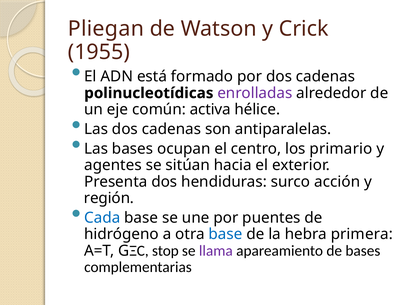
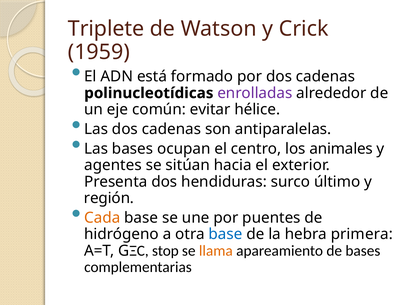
Pliegan: Pliegan -> Triplete (106, 29)
1955: 1955 -> 1959 (99, 52)
activa: activa -> evitar (210, 110)
primario: primario -> animales (341, 149)
acción: acción -> último (337, 182)
Cada colour: blue -> orange (102, 218)
llama colour: purple -> orange (216, 251)
